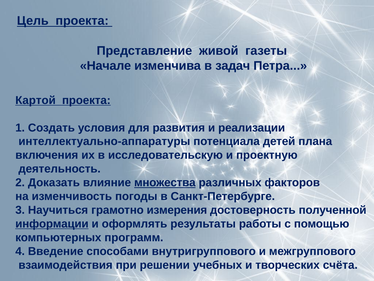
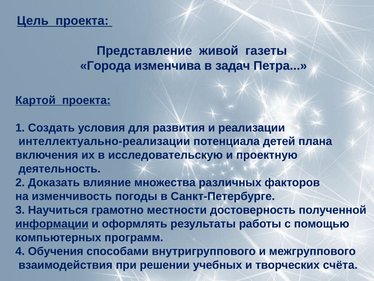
Начале: Начале -> Города (105, 66)
интеллектуально-аппаратуры: интеллектуально-аппаратуры -> интеллектуально-реализации (104, 141)
множества underline: present -> none (165, 182)
измерения: измерения -> местности (177, 210)
Введение: Введение -> Обучения (56, 251)
